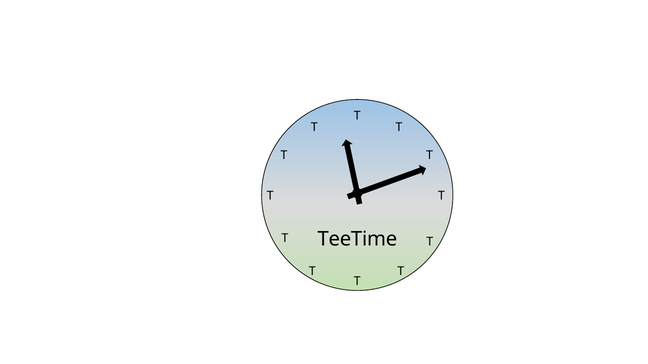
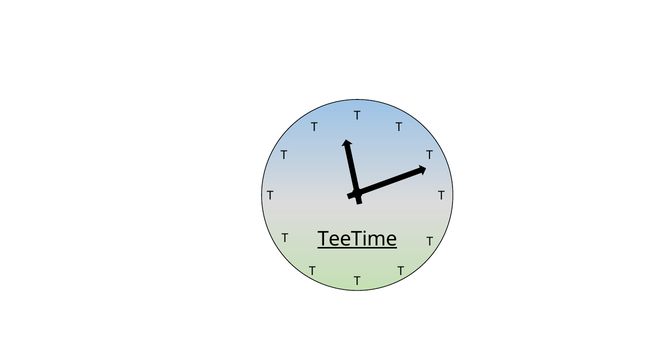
TeeTime underline: none -> present (357, 239)
